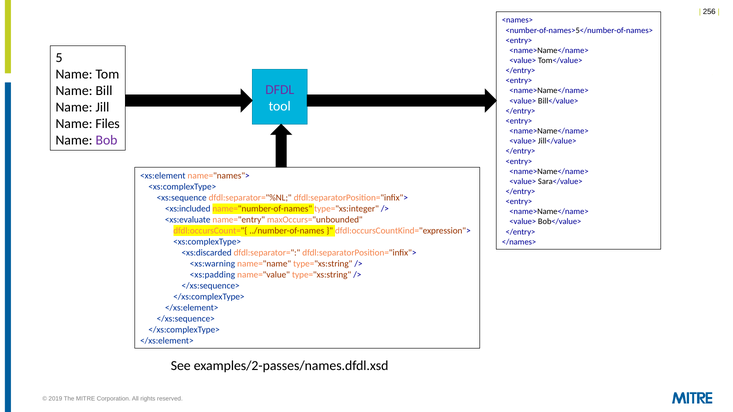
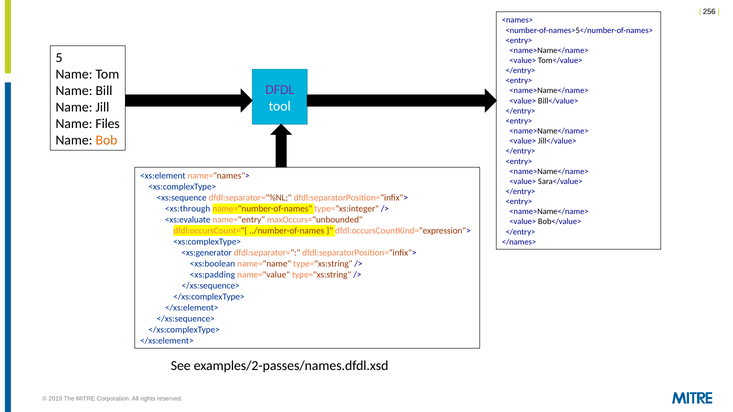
Bob colour: purple -> orange (107, 140)
<xs:included: <xs:included -> <xs:through (188, 209)
<xs:discarded: <xs:discarded -> <xs:generator (207, 253)
<xs:warning: <xs:warning -> <xs:boolean (212, 264)
